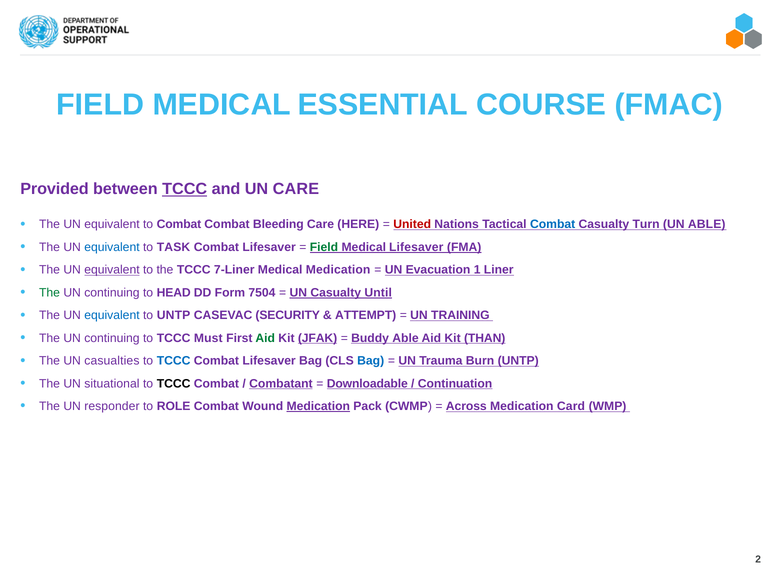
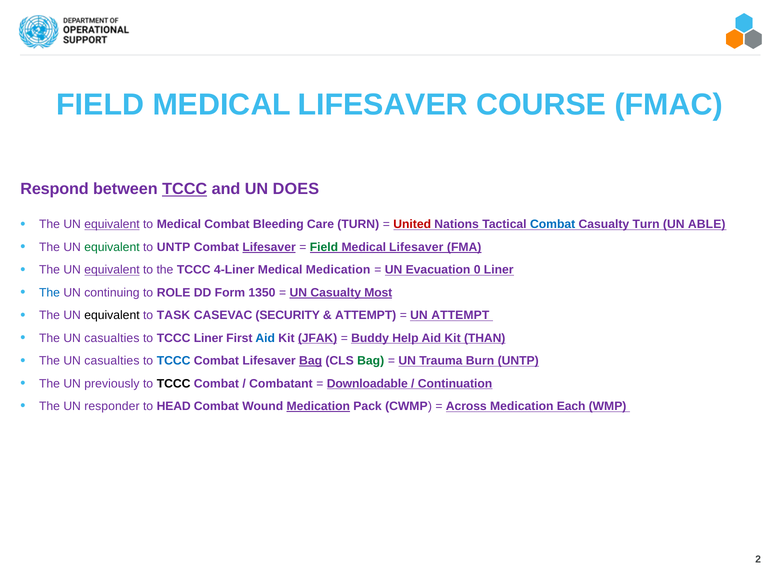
ESSENTIAL: ESSENTIAL -> LIFESAVER (383, 105)
Provided: Provided -> Respond (55, 189)
UN CARE: CARE -> DOES (296, 189)
equivalent underline: none -> present (112, 224)
to Combat: Combat -> Medical (179, 224)
Care HERE: HERE -> TURN (358, 224)
equivalent colour: blue -> green (112, 247)
to TASK: TASK -> UNTP (174, 247)
Lifesaver underline: none -> present (269, 247)
7-Liner: 7-Liner -> 4-Liner (234, 270)
1: 1 -> 0 (477, 270)
The colour: green -> blue (50, 293)
HEAD: HEAD -> ROLE (174, 293)
7504: 7504 -> 1350 (262, 293)
Until: Until -> Most (378, 293)
equivalent colour: blue -> black (112, 315)
to UNTP: UNTP -> TASK (174, 315)
UN TRAINING: TRAINING -> ATTEMPT (460, 315)
continuing: continuing -> casualties (112, 338)
TCCC Must: Must -> Liner (208, 338)
Aid colour: green -> blue (265, 338)
Buddy Able: Able -> Help (405, 338)
Bag underline: none -> present (311, 361)
Bag colour: blue -> green (371, 361)
situational: situational -> previously (112, 384)
Combatant underline: present -> none (281, 384)
ROLE: ROLE -> HEAD (174, 406)
Card: Card -> Each (571, 406)
